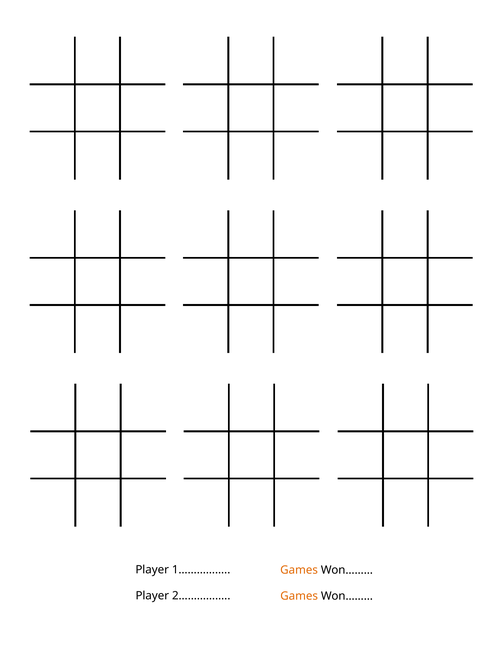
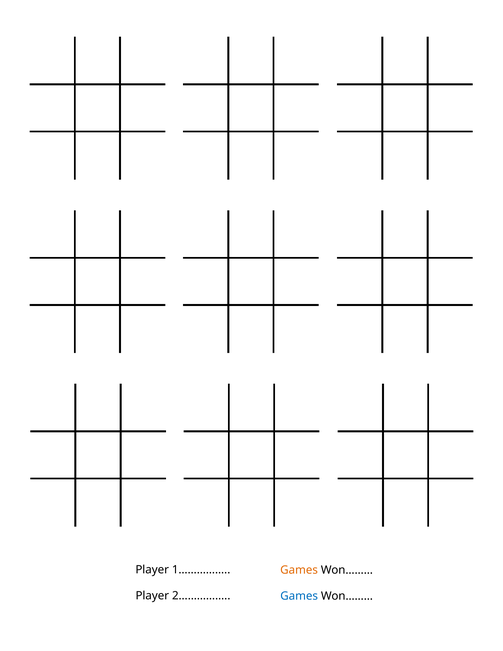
Games colour: orange -> blue (299, 596)
